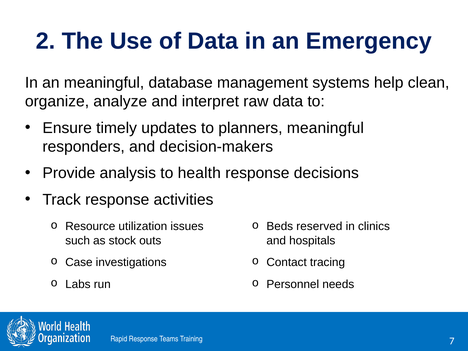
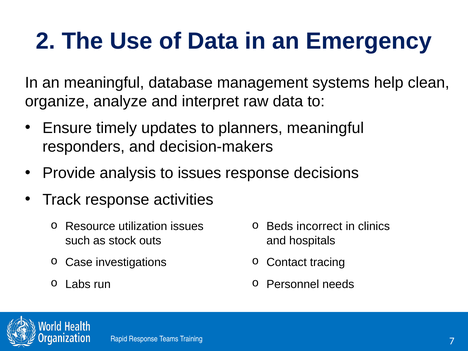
to health: health -> issues (199, 173)
reserved: reserved -> incorrect (319, 226)
